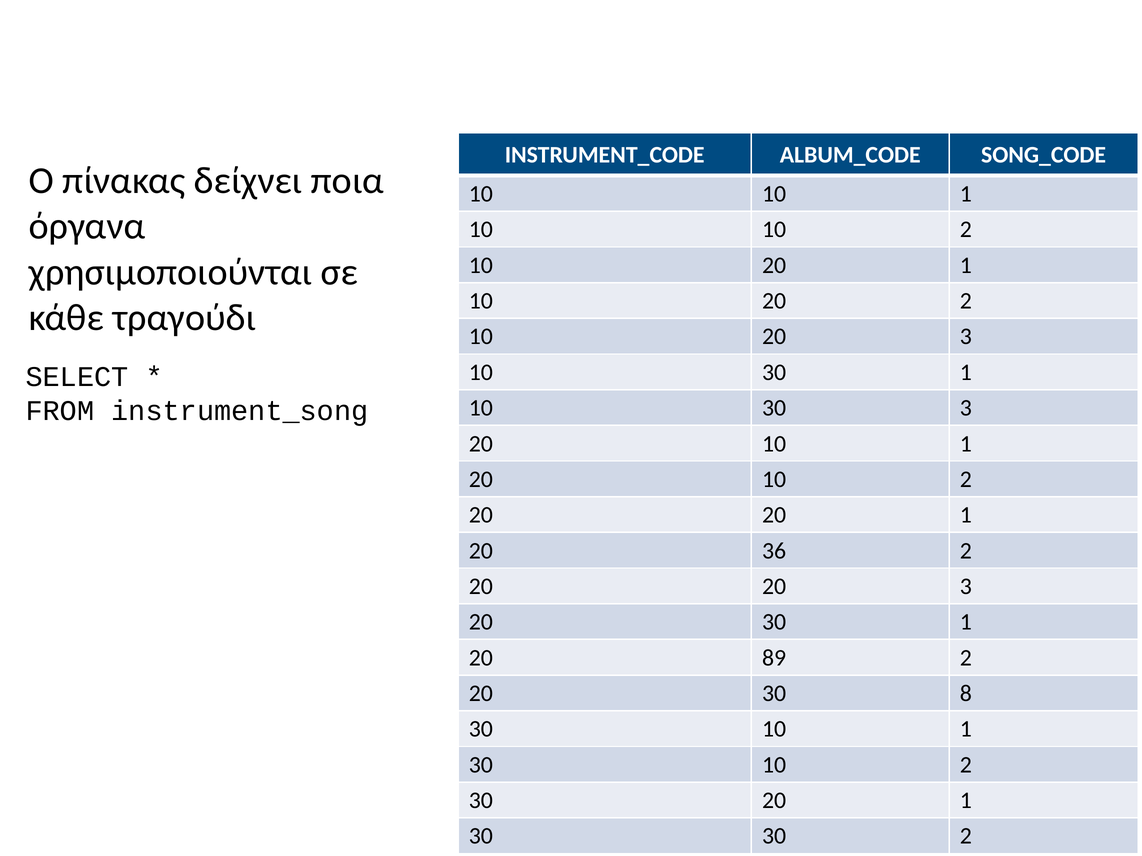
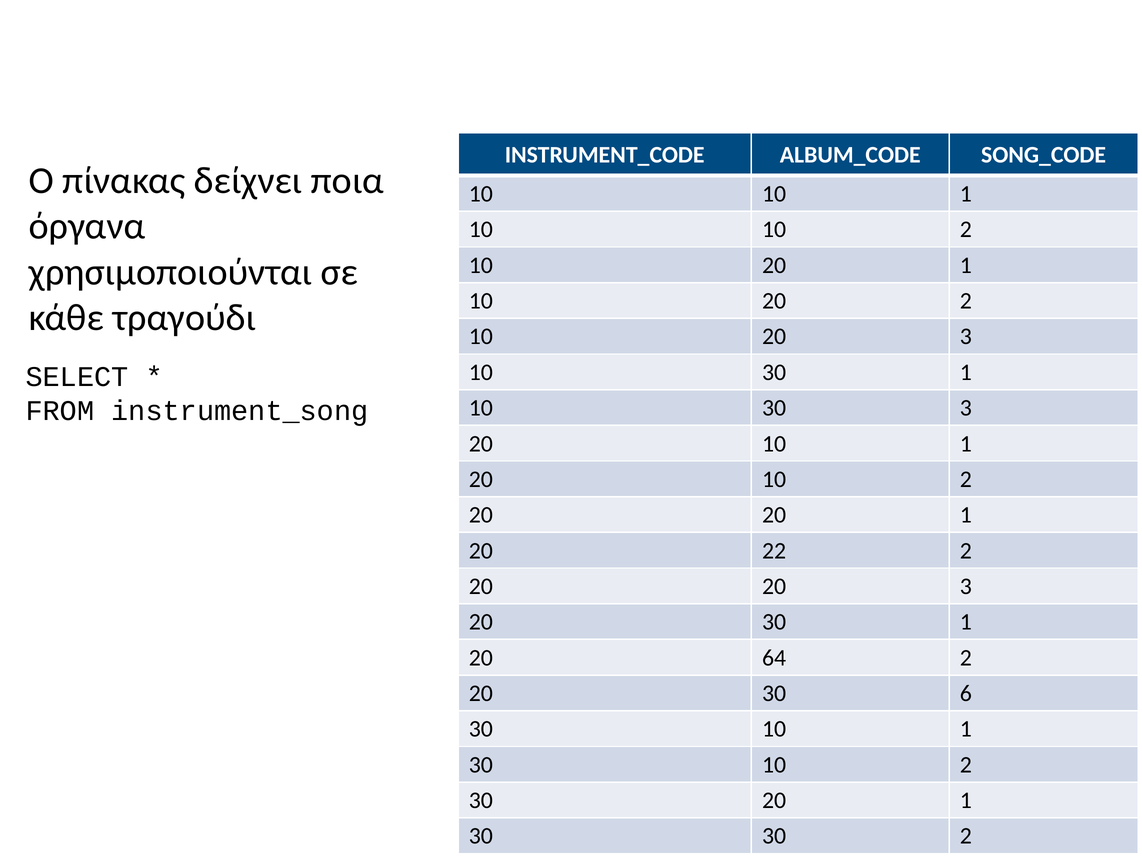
36: 36 -> 22 (774, 551)
89: 89 -> 64 (774, 658)
8: 8 -> 6 (966, 694)
